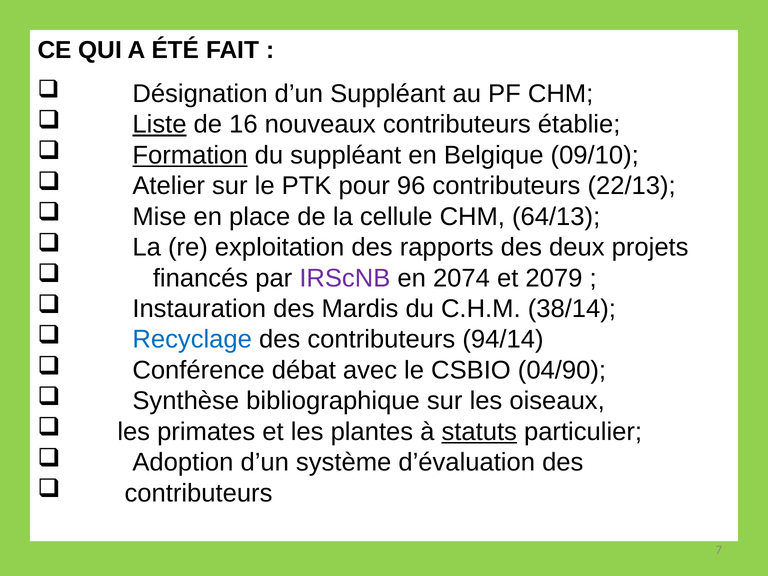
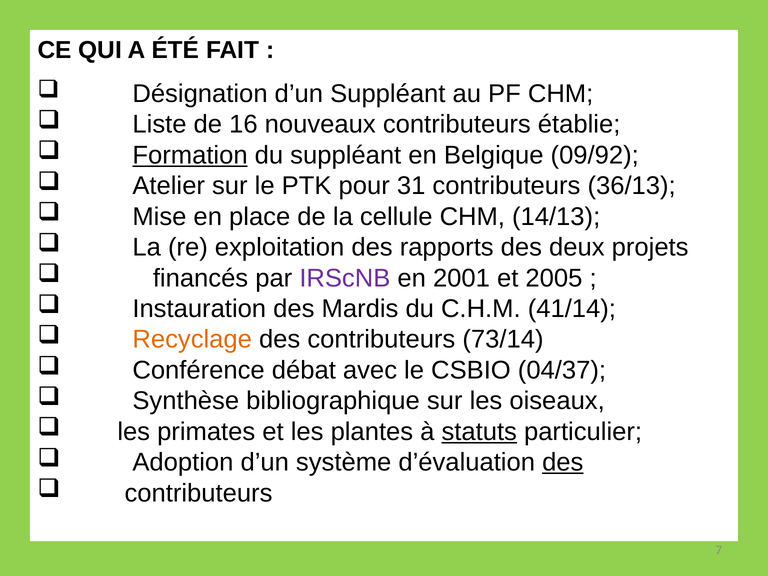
Liste underline: present -> none (159, 124)
09/10: 09/10 -> 09/92 (595, 155)
96: 96 -> 31 (411, 186)
22/13: 22/13 -> 36/13 (632, 186)
64/13: 64/13 -> 14/13 (556, 217)
2074: 2074 -> 2001 (461, 278)
2079: 2079 -> 2005 (554, 278)
38/14: 38/14 -> 41/14 (572, 309)
Recyclage colour: blue -> orange (192, 340)
94/14: 94/14 -> 73/14 (503, 340)
04/90: 04/90 -> 04/37 (562, 370)
des underline: none -> present (563, 462)
